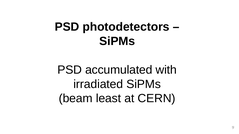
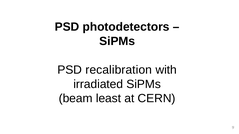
accumulated: accumulated -> recalibration (119, 70)
